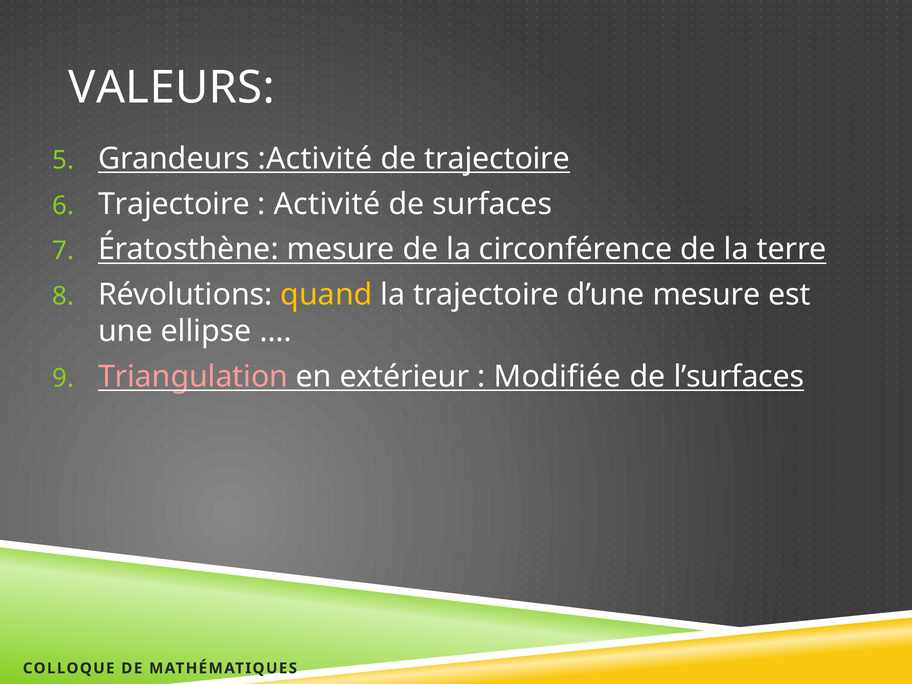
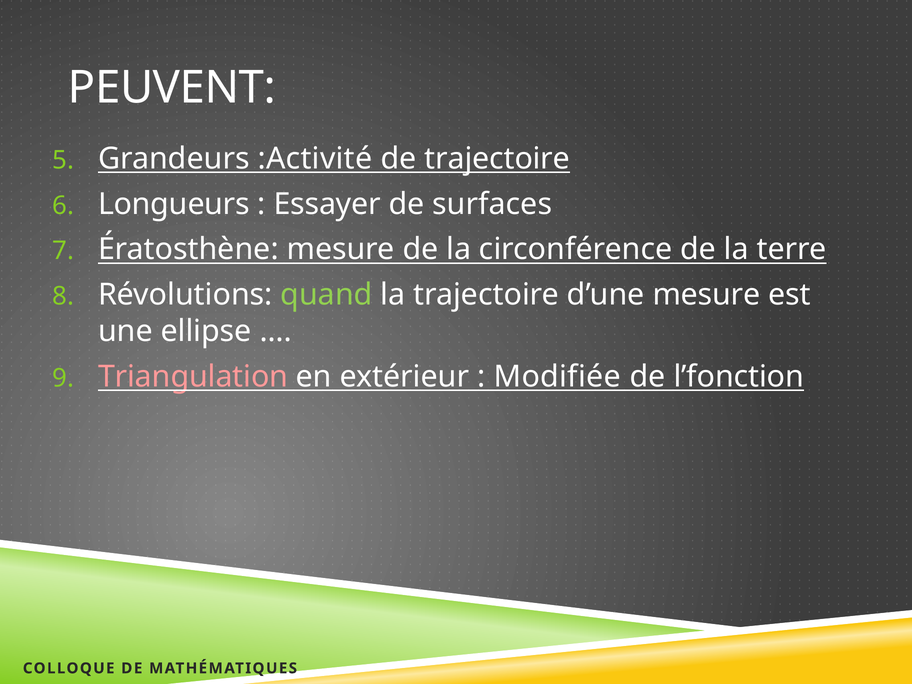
VALEURS: VALEURS -> PEUVENT (172, 88)
Trajectoire: Trajectoire -> Longueurs (174, 204)
Activité: Activité -> Essayer (327, 204)
quand colour: yellow -> light green (326, 295)
l’surfaces: l’surfaces -> l’fonction (739, 377)
